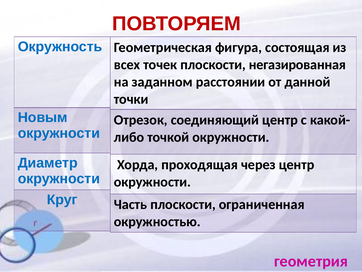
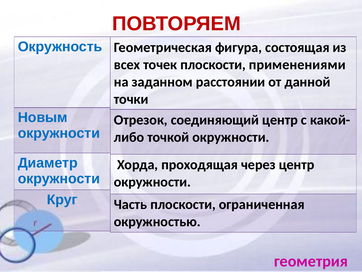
негазированная: негазированная -> применениями (297, 65)
